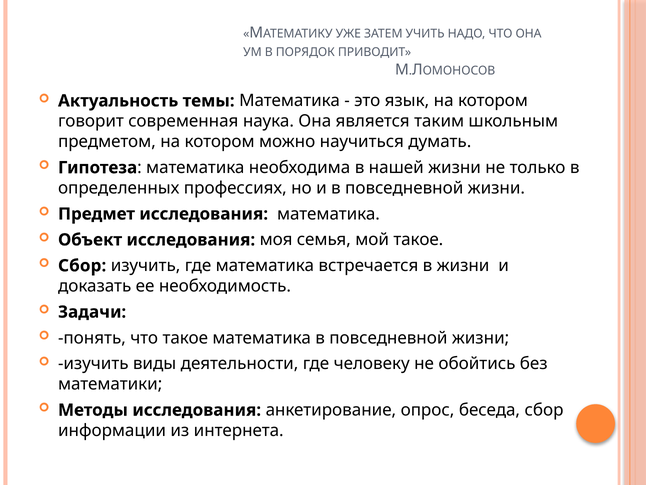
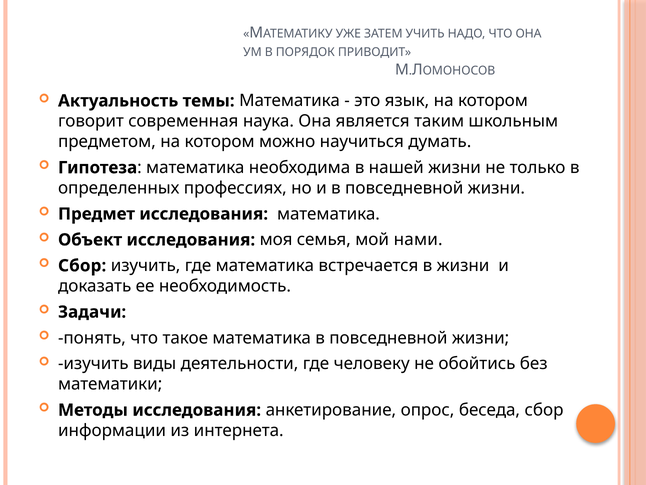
мой такое: такое -> нами (418, 240)
